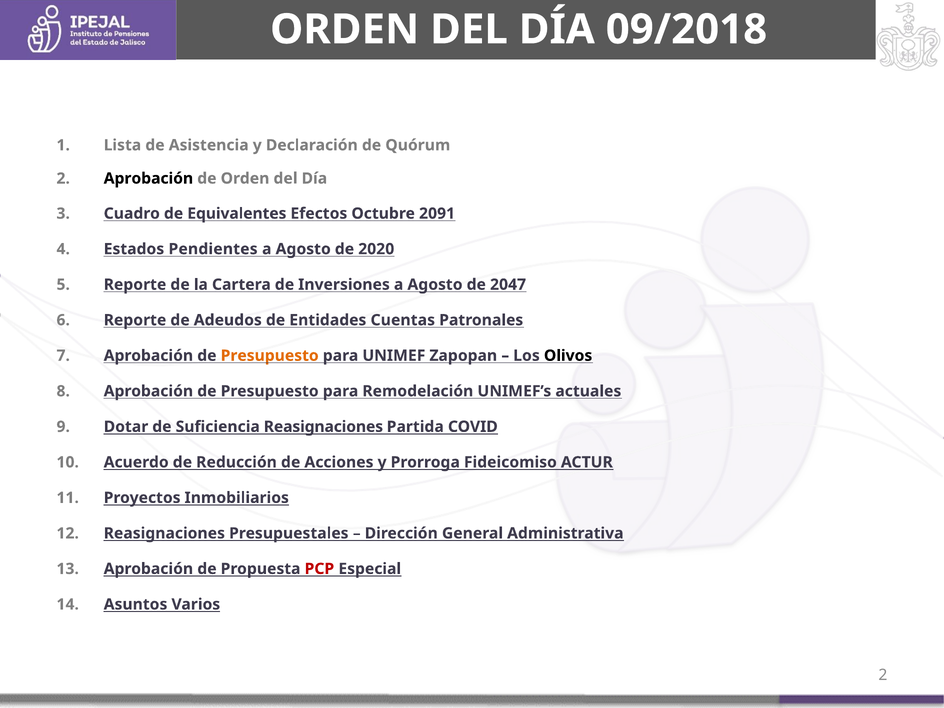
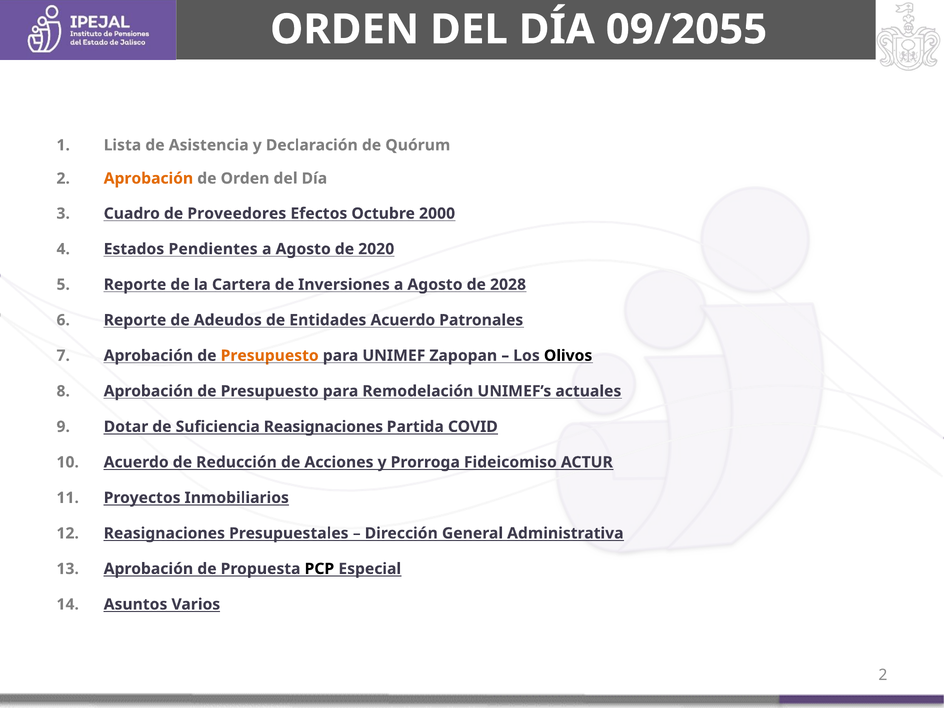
09/2018: 09/2018 -> 09/2055 (686, 30)
Aprobación colour: black -> orange (148, 178)
Equivalentes: Equivalentes -> Proveedores (237, 214)
2091: 2091 -> 2000 (437, 214)
2047: 2047 -> 2028 (508, 285)
Entidades Cuentas: Cuentas -> Acuerdo (403, 320)
PCP colour: red -> black (319, 569)
